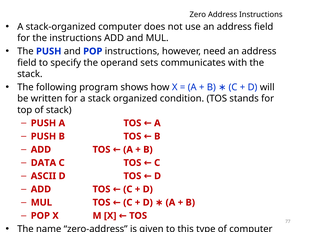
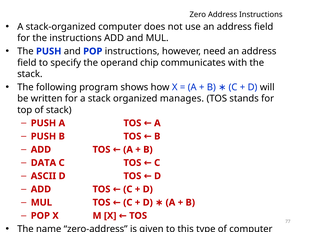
sets: sets -> chip (149, 63)
condition: condition -> manages (182, 98)
